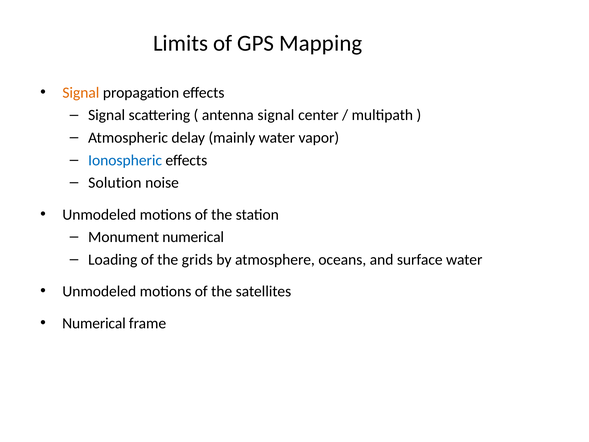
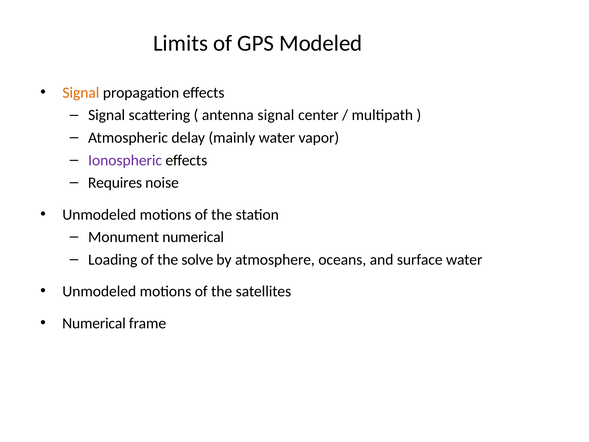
Mapping: Mapping -> Modeled (321, 43)
Ionospheric colour: blue -> purple (125, 160)
Solution: Solution -> Requires (115, 183)
grids: grids -> solve (197, 259)
